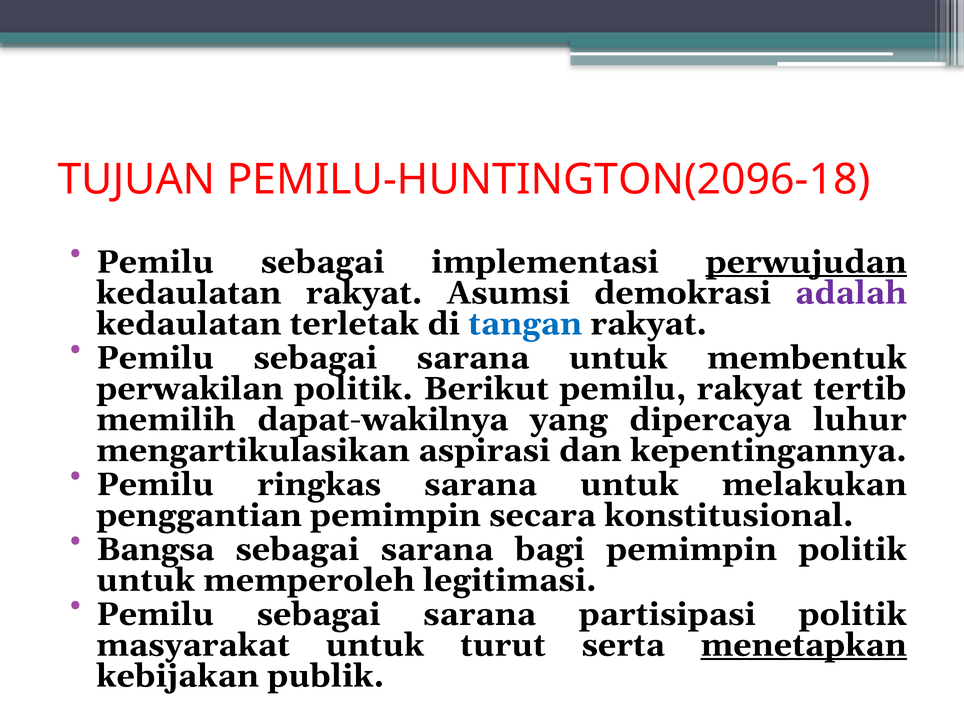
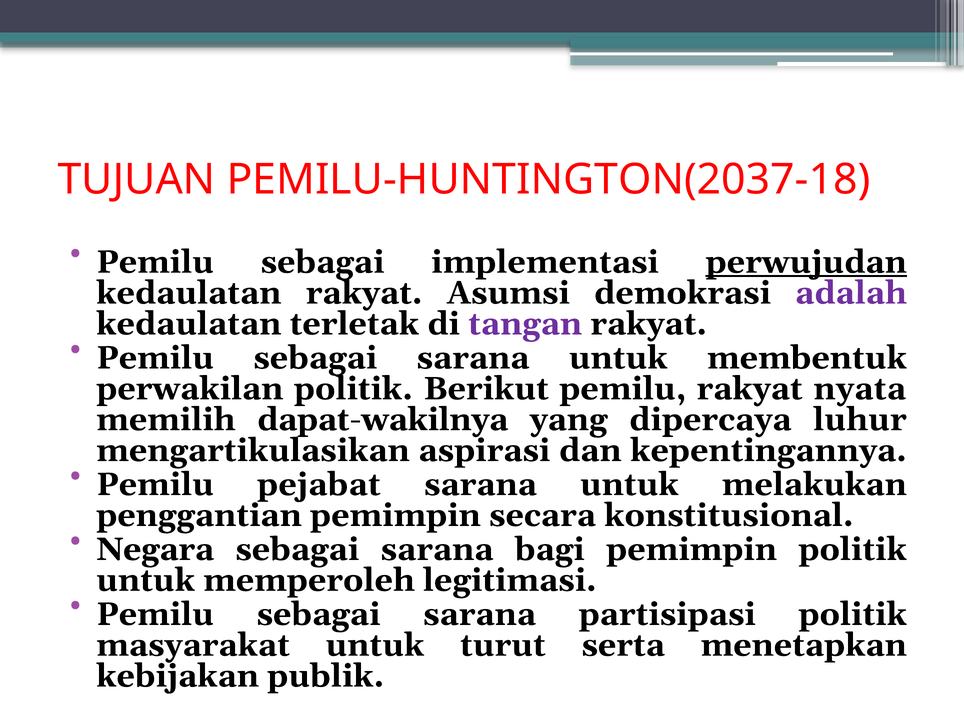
PEMILU-HUNTINGTON(2096-18: PEMILU-HUNTINGTON(2096-18 -> PEMILU-HUNTINGTON(2037-18 (548, 180)
tangan colour: blue -> purple (525, 324)
tertib: tertib -> nyata (860, 389)
ringkas: ringkas -> pejabat (319, 484)
Bangsa: Bangsa -> Negara (155, 549)
menetapkan underline: present -> none (804, 645)
